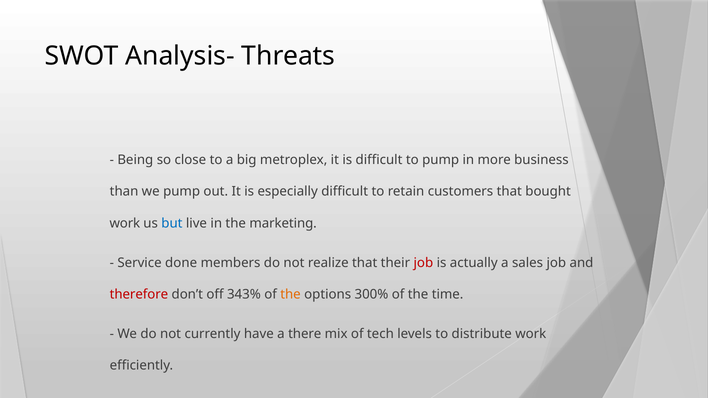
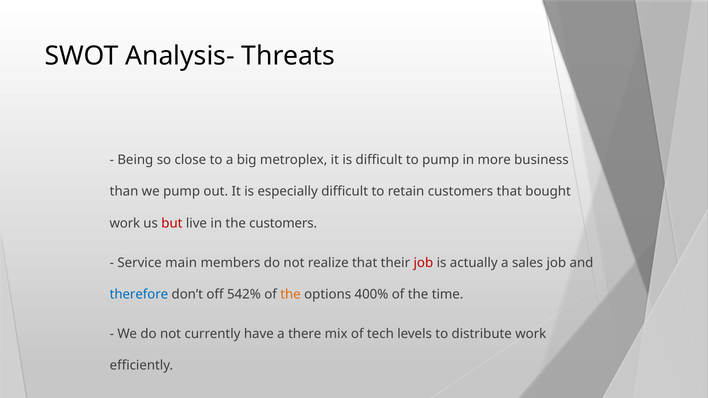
but colour: blue -> red (172, 224)
the marketing: marketing -> customers (283, 224)
done: done -> main (181, 263)
therefore colour: red -> blue (139, 295)
343%: 343% -> 542% (244, 295)
300%: 300% -> 400% (371, 295)
